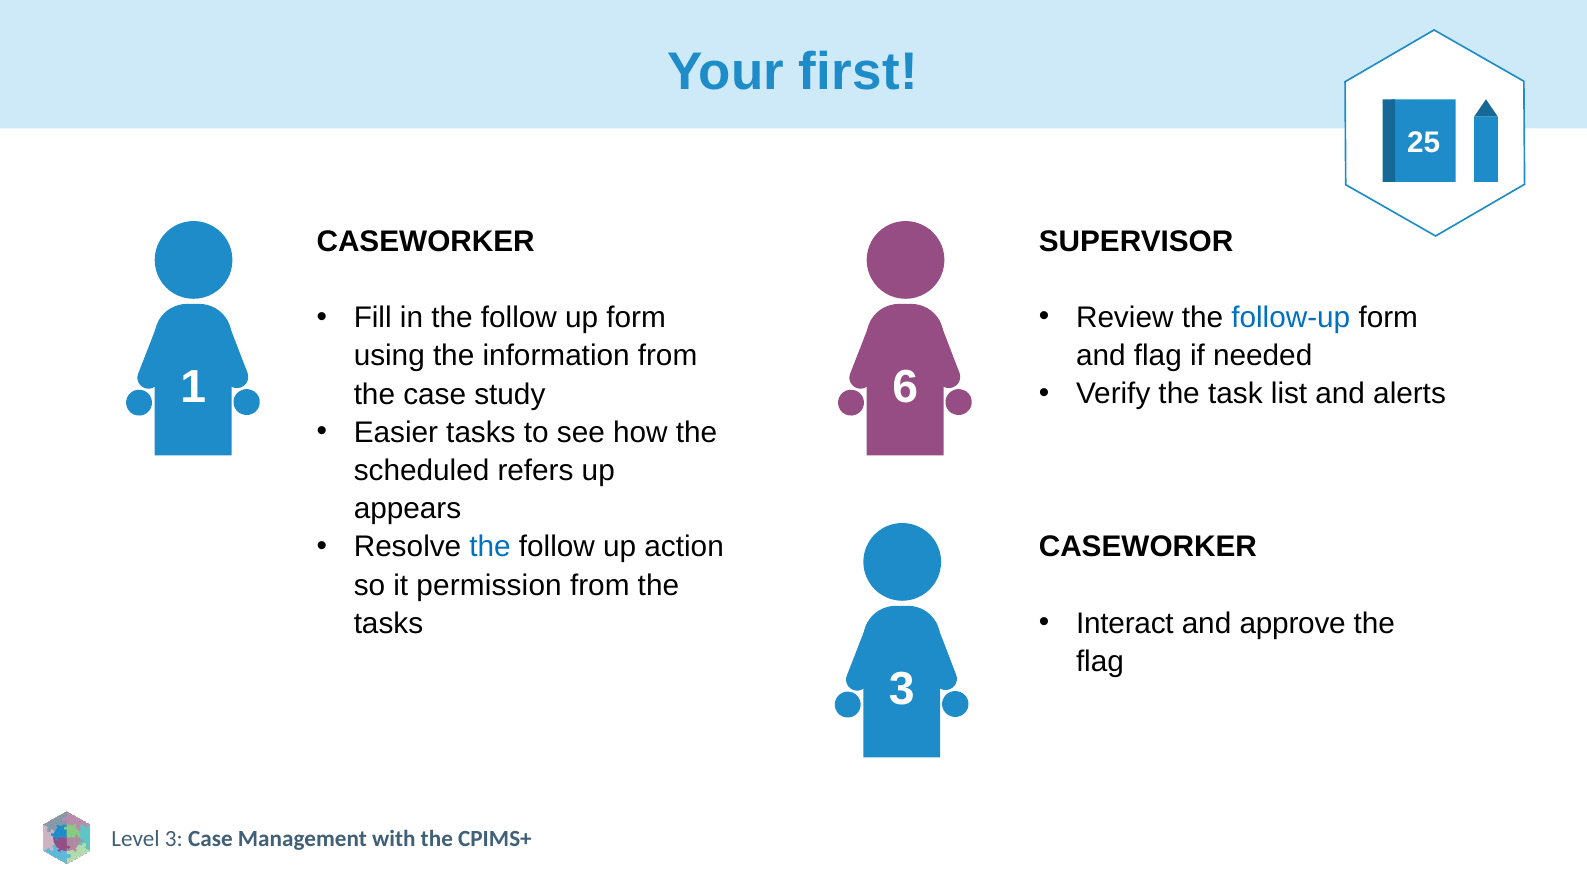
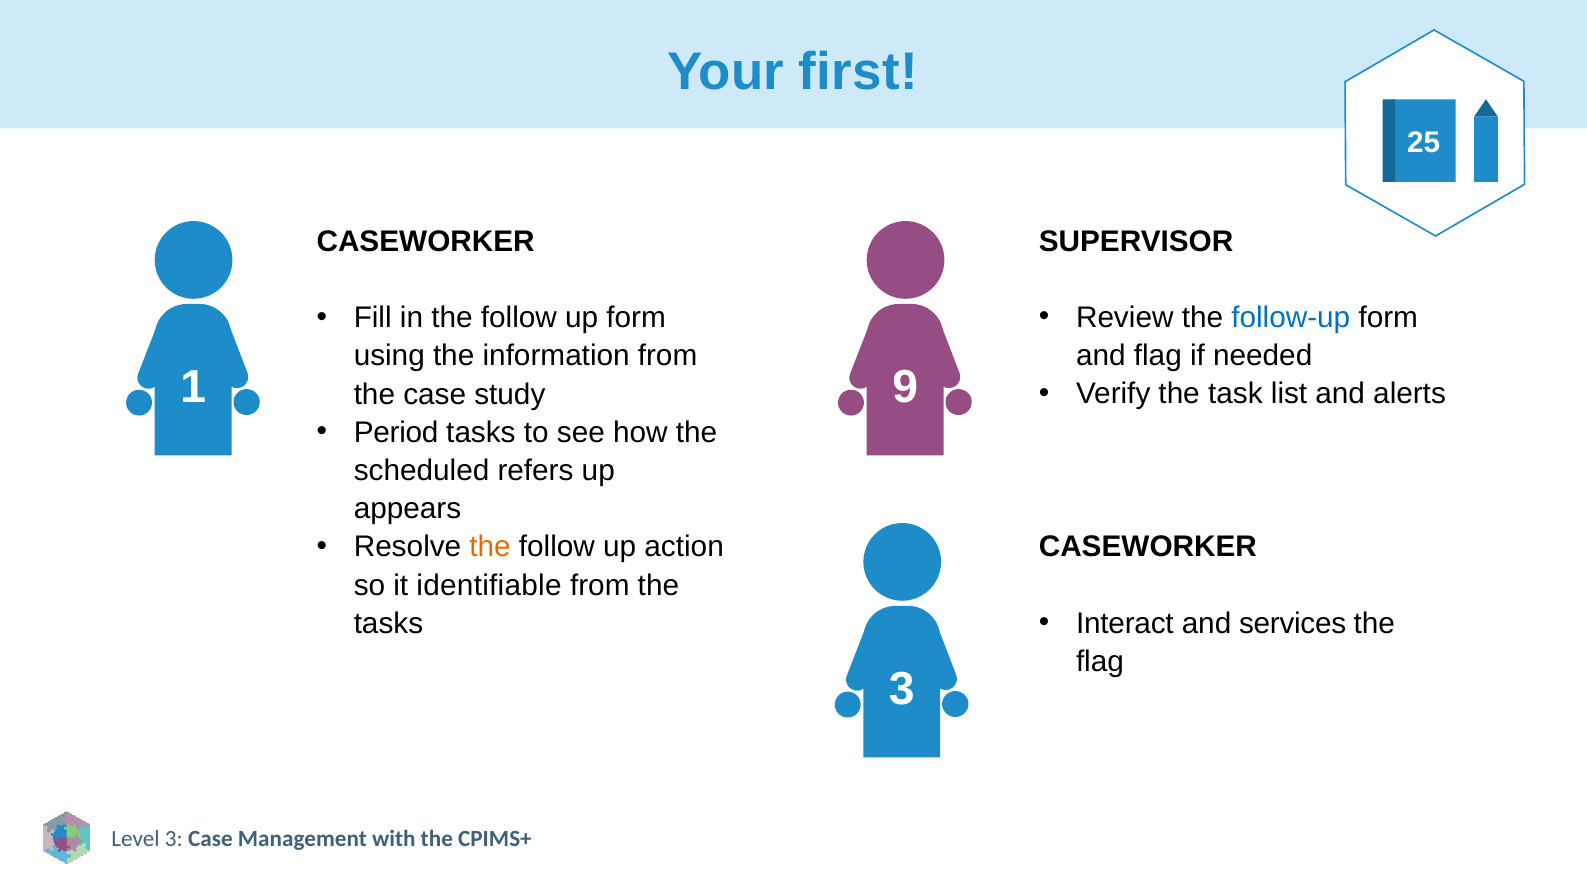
6: 6 -> 9 (905, 387)
Easier: Easier -> Period (396, 432)
the colour: blue -> orange (490, 547)
permission: permission -> identifiable (489, 585)
approve: approve -> services (1293, 623)
